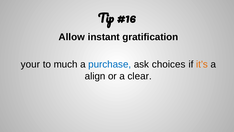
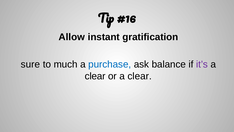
your: your -> sure (30, 64)
choices: choices -> balance (169, 64)
it’s colour: orange -> purple (202, 64)
align: align -> clear (95, 76)
